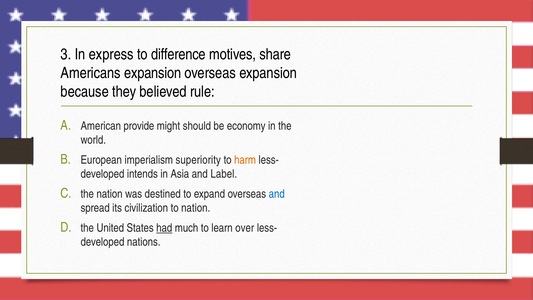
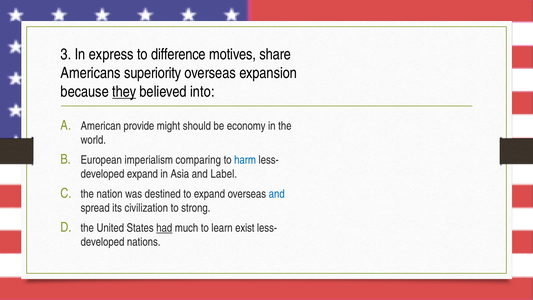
Americans expansion: expansion -> superiority (153, 73)
they underline: none -> present (124, 92)
rule: rule -> into (202, 92)
superiority: superiority -> comparing (198, 160)
harm colour: orange -> blue (245, 160)
intends: intends -> expand (142, 174)
to nation: nation -> strong (196, 208)
over: over -> exist (245, 228)
